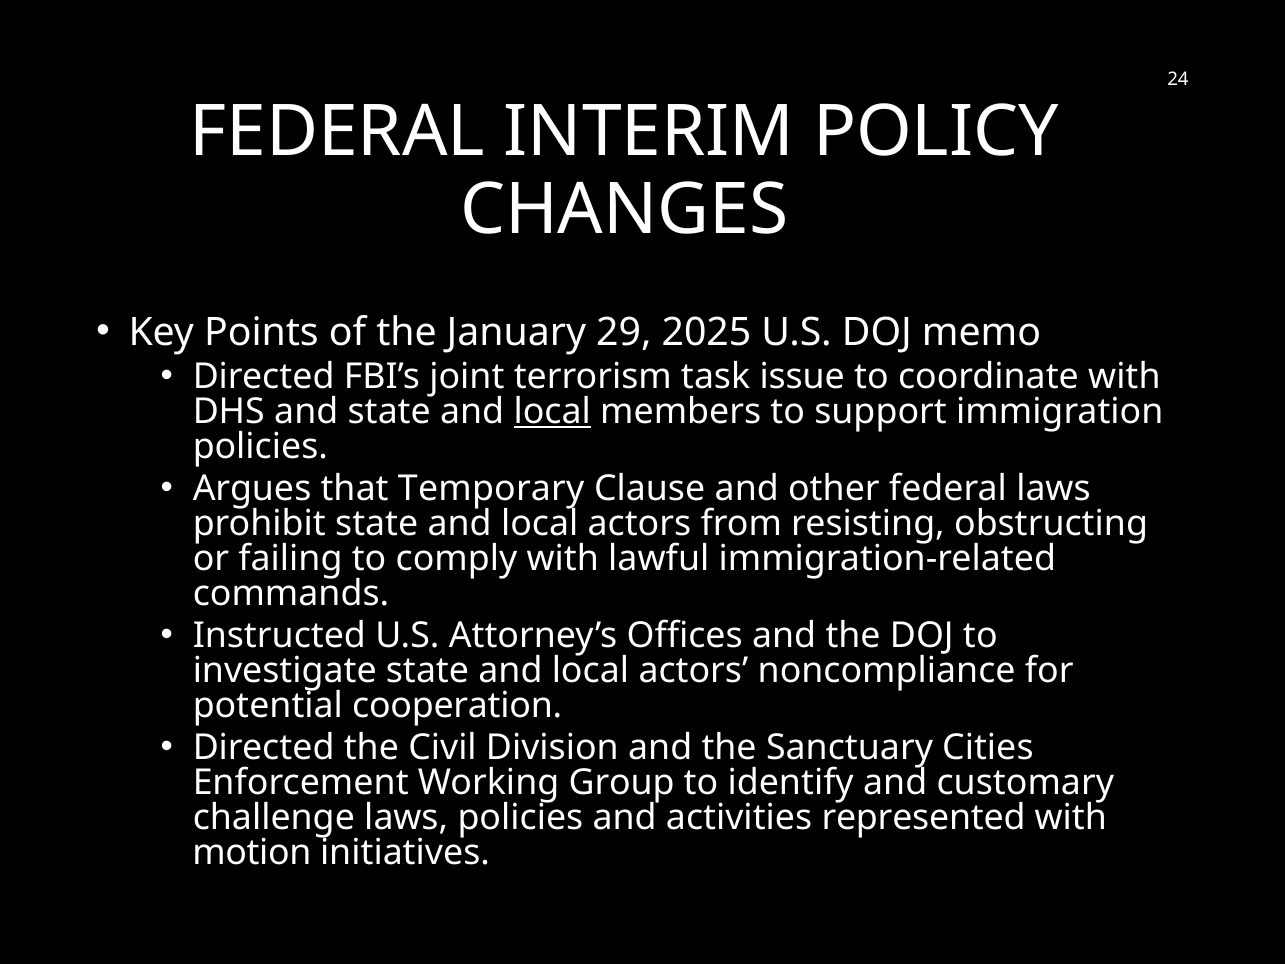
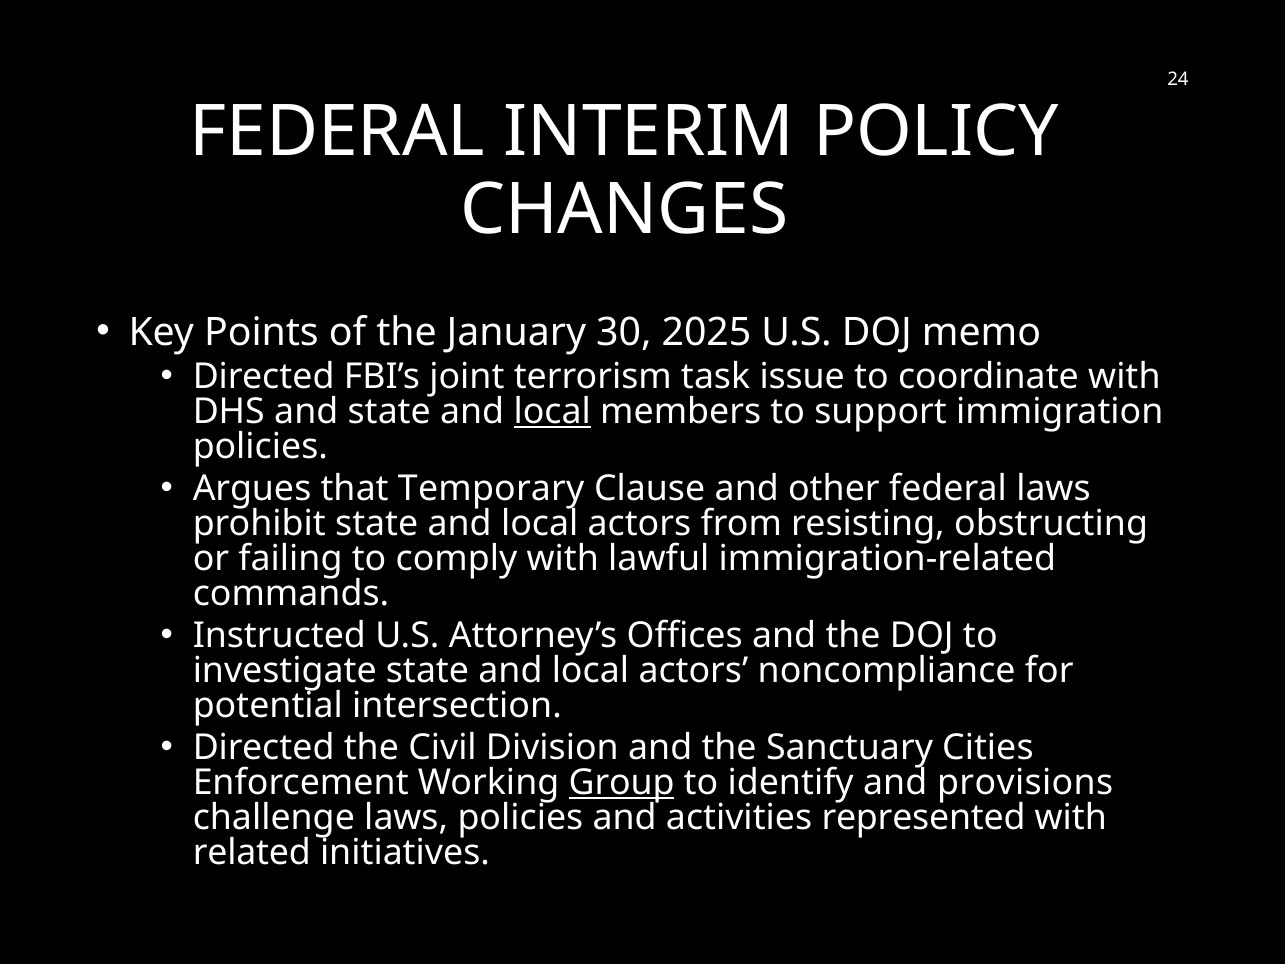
29: 29 -> 30 (624, 332)
cooperation: cooperation -> intersection (457, 705)
Group underline: none -> present (622, 783)
customary: customary -> provisions (1025, 783)
motion: motion -> related (252, 852)
